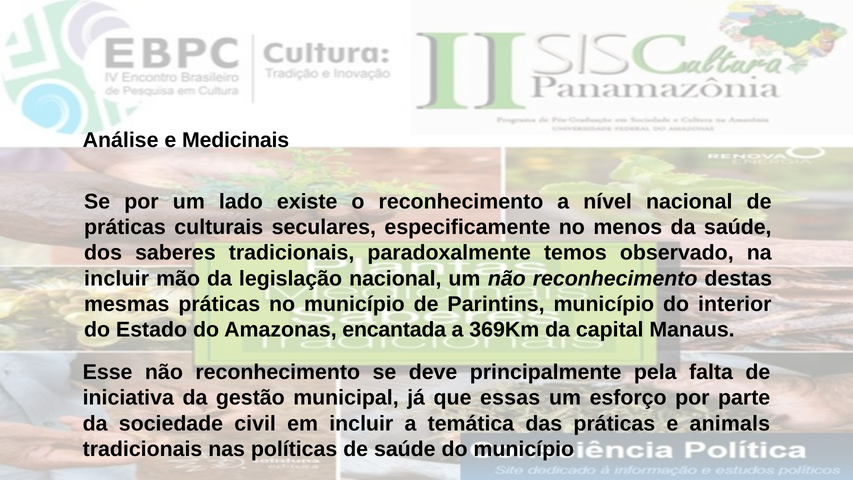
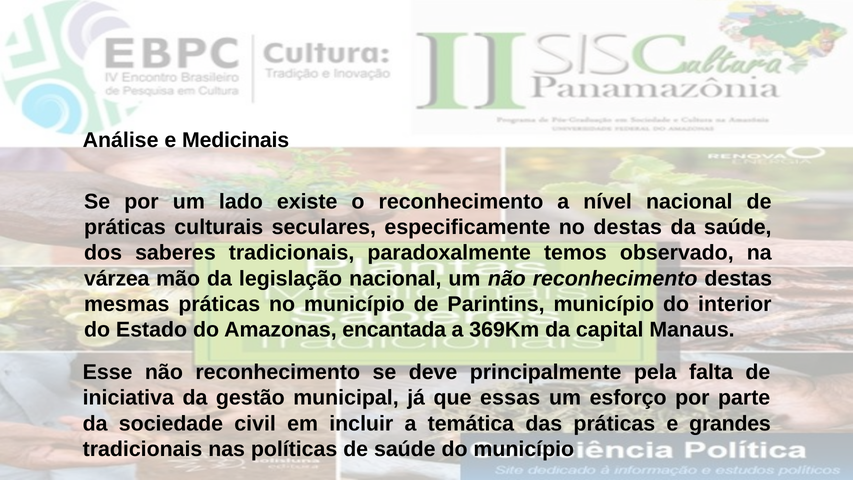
no menos: menos -> destas (628, 227)
incluir: incluir -> várzea (117, 278)
animals: animals -> grandes (730, 423)
